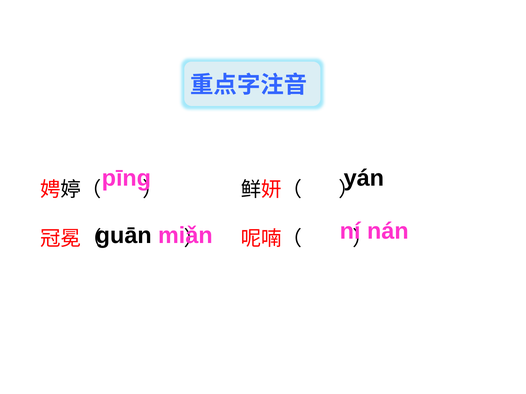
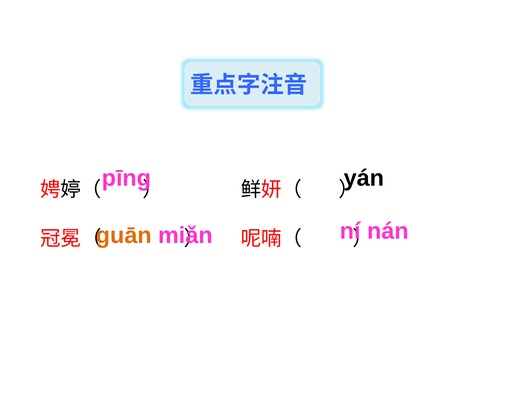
ɡuān colour: black -> orange (124, 236)
